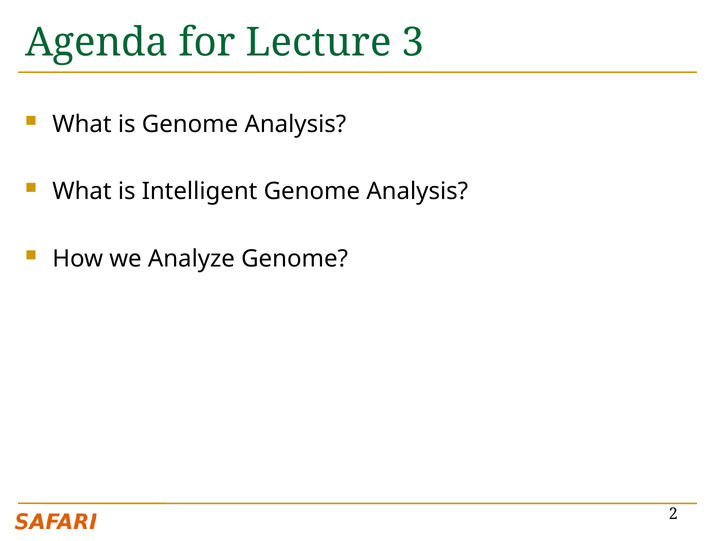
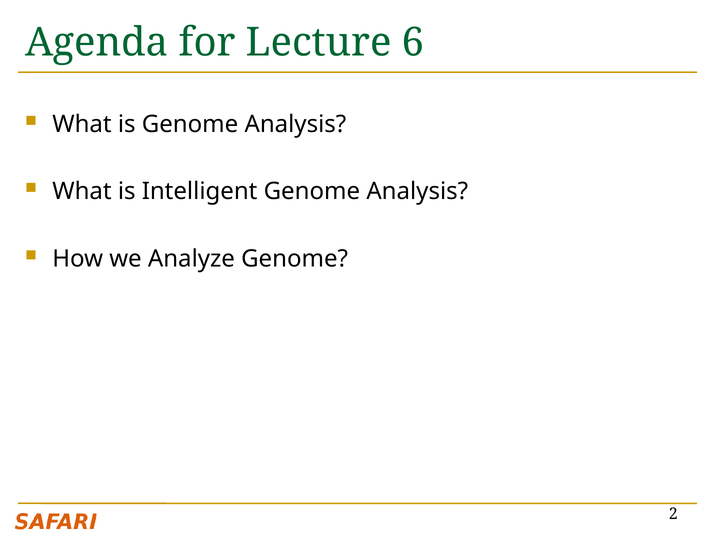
3: 3 -> 6 (413, 42)
